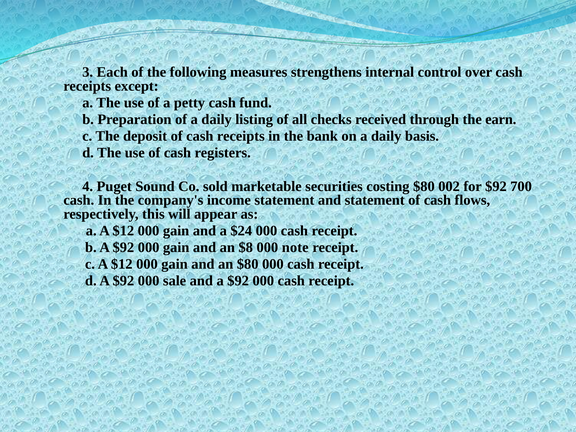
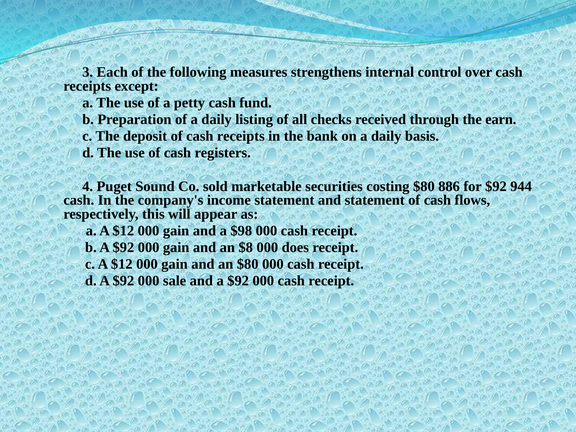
002: 002 -> 886 (449, 186)
700: 700 -> 944 (521, 186)
$24: $24 -> $98 (241, 231)
note: note -> does (295, 247)
